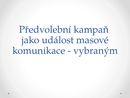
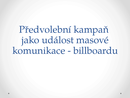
vybraným: vybraným -> billboardu (96, 50)
